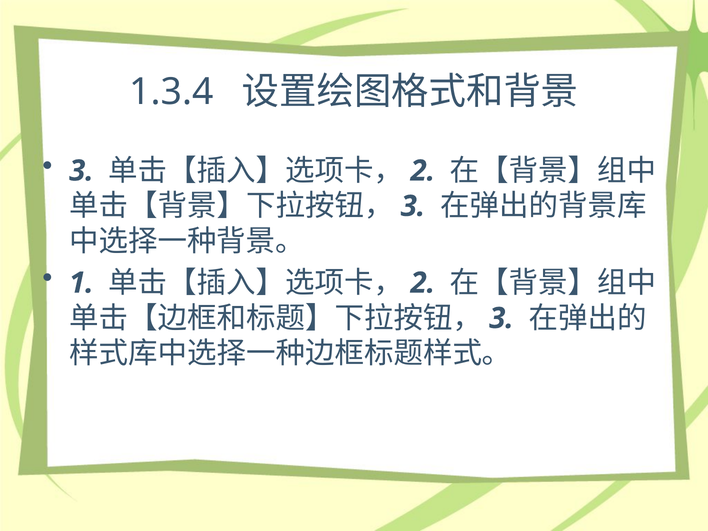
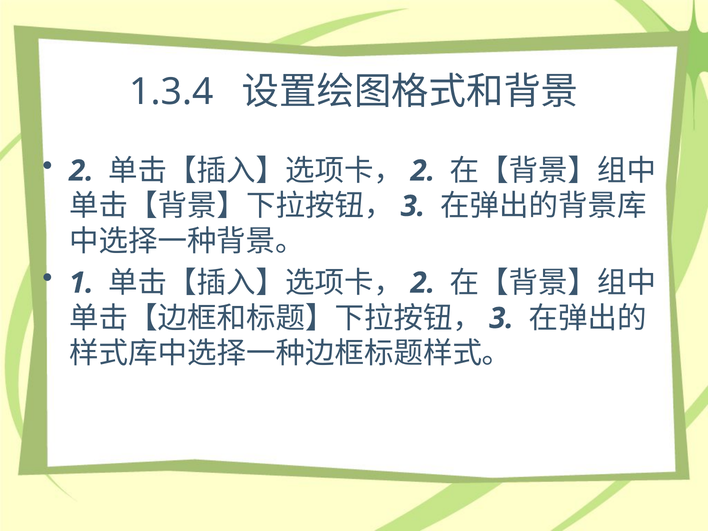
3: 3 -> 2 (81, 171)
